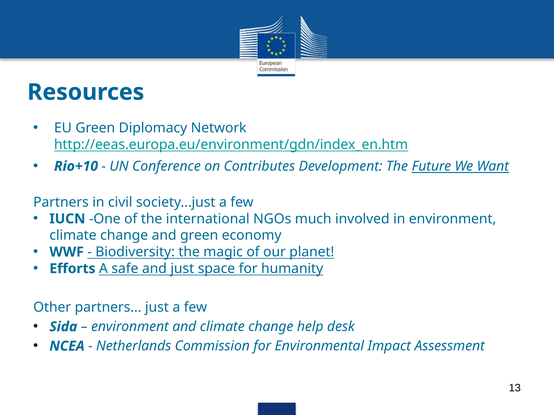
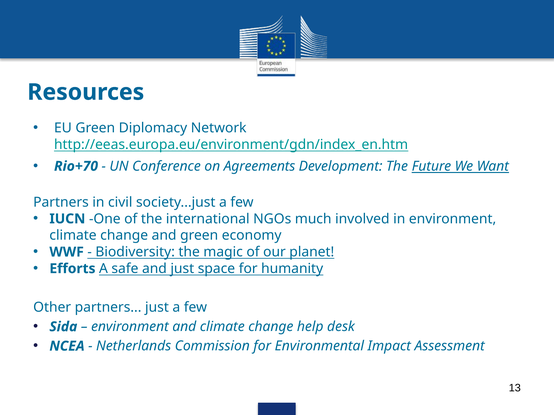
Rio+10: Rio+10 -> Rio+70 (76, 166)
Contributes: Contributes -> Agreements (259, 166)
